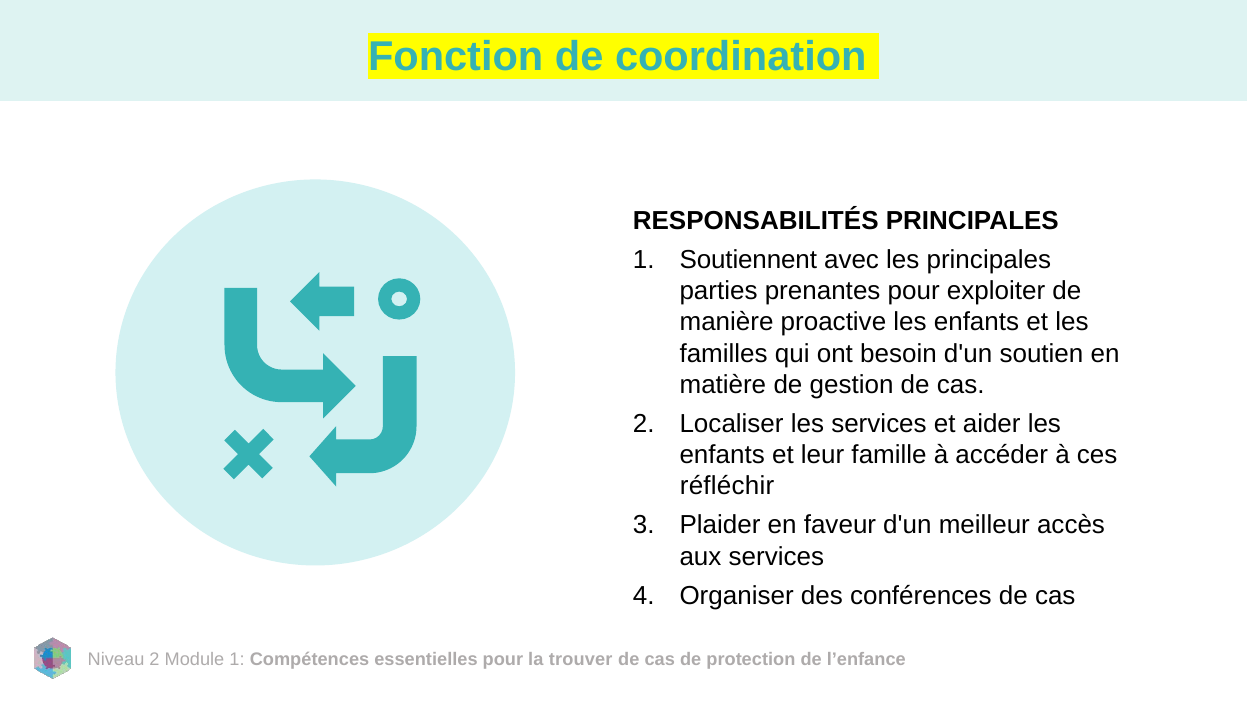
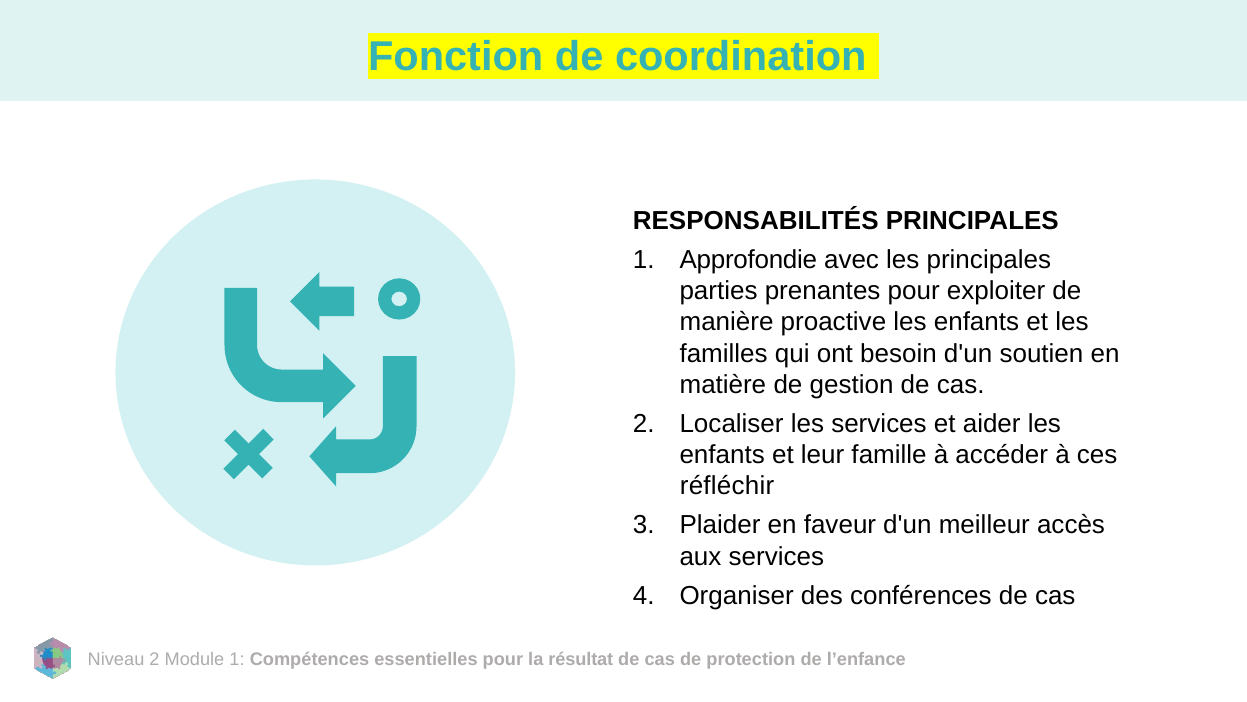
Soutiennent: Soutiennent -> Approfondie (748, 260)
trouver: trouver -> résultat (581, 659)
